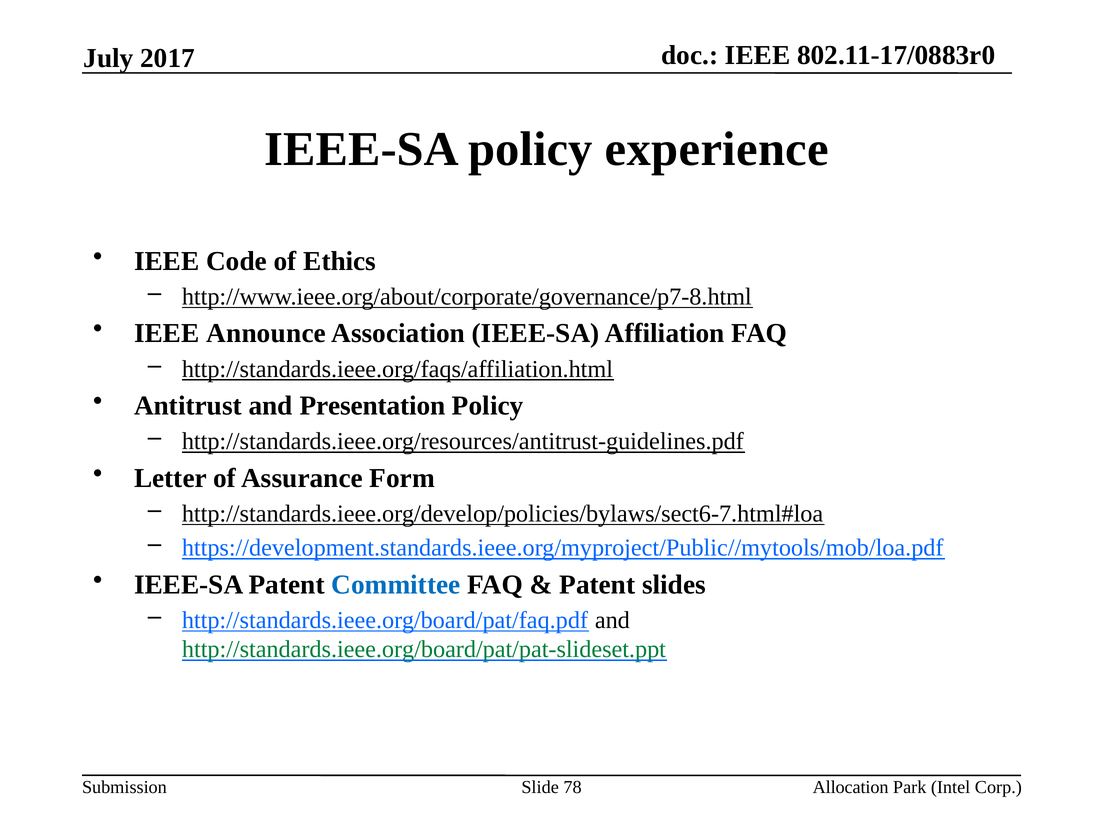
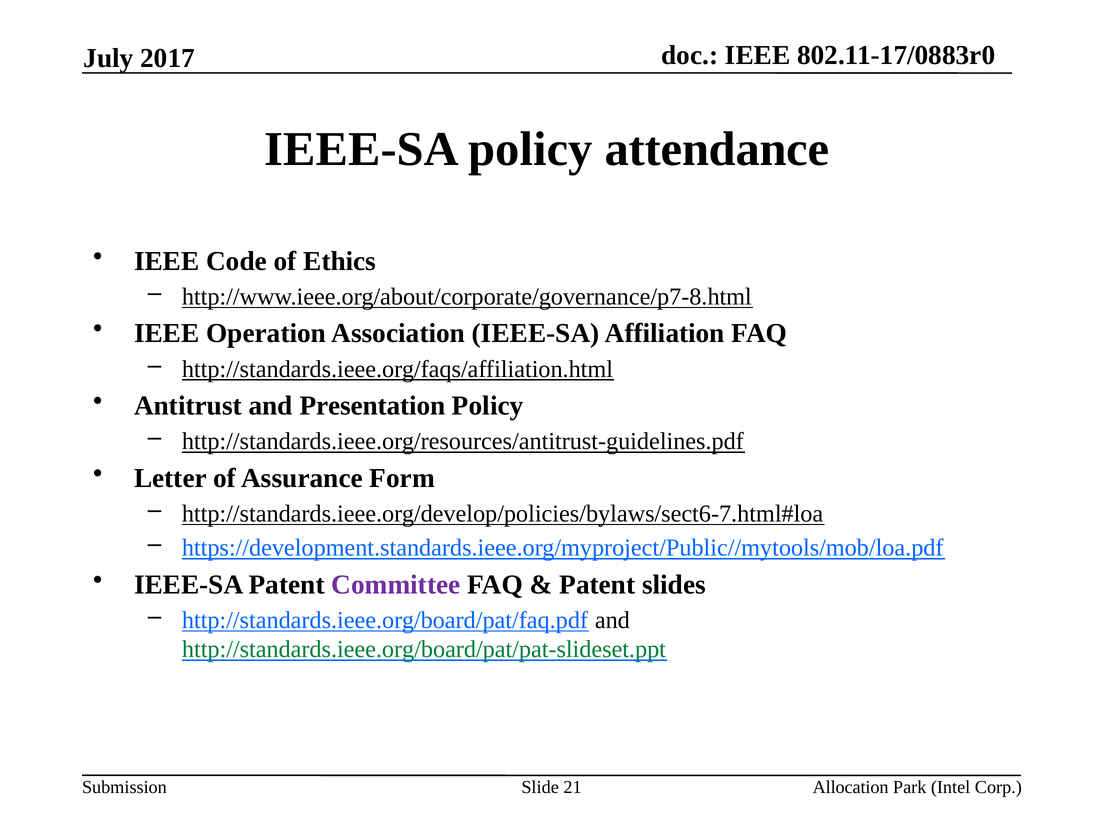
experience: experience -> attendance (717, 149)
Announce: Announce -> Operation (266, 333)
Committee colour: blue -> purple (396, 584)
78: 78 -> 21 (573, 787)
